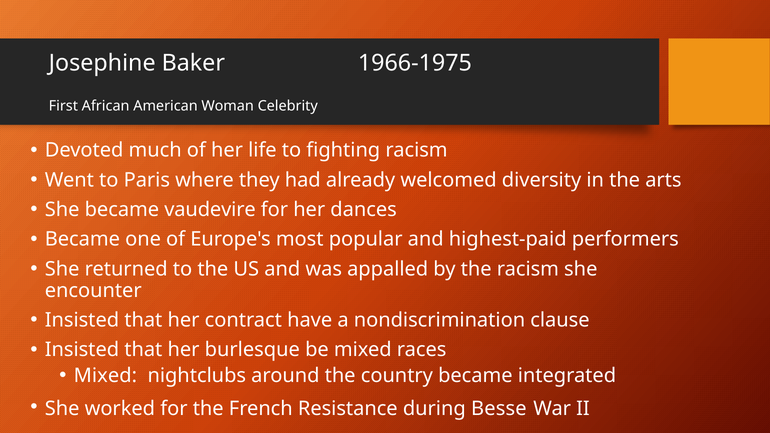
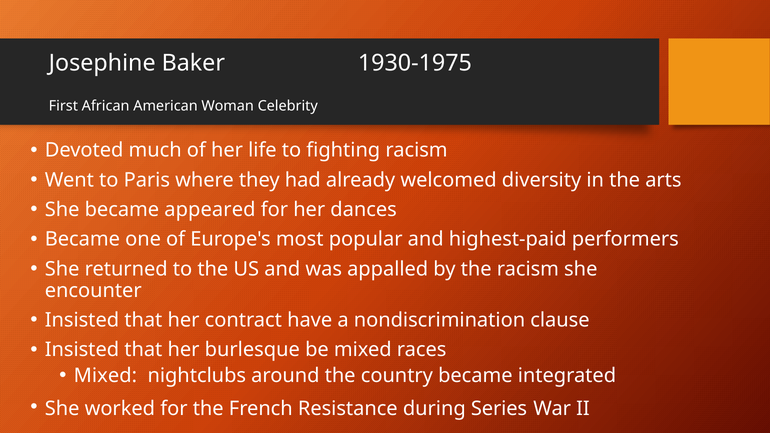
1966-1975: 1966-1975 -> 1930-1975 (415, 63)
vaudevire: vaudevire -> appeared (210, 210)
Besse: Besse -> Series (499, 409)
